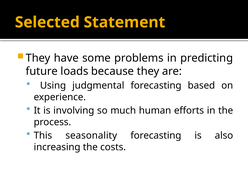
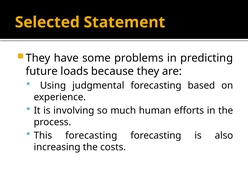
This seasonality: seasonality -> forecasting (91, 136)
